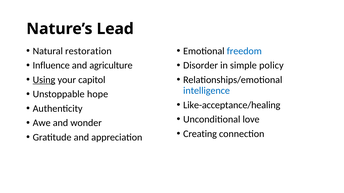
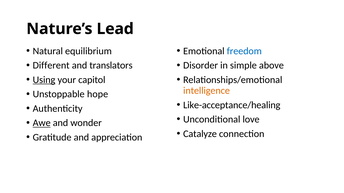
restoration: restoration -> equilibrium (88, 51)
Influence: Influence -> Different (51, 66)
agriculture: agriculture -> translators (111, 66)
policy: policy -> above (271, 66)
intelligence colour: blue -> orange (207, 91)
Awe underline: none -> present (42, 123)
Creating: Creating -> Catalyze (200, 134)
